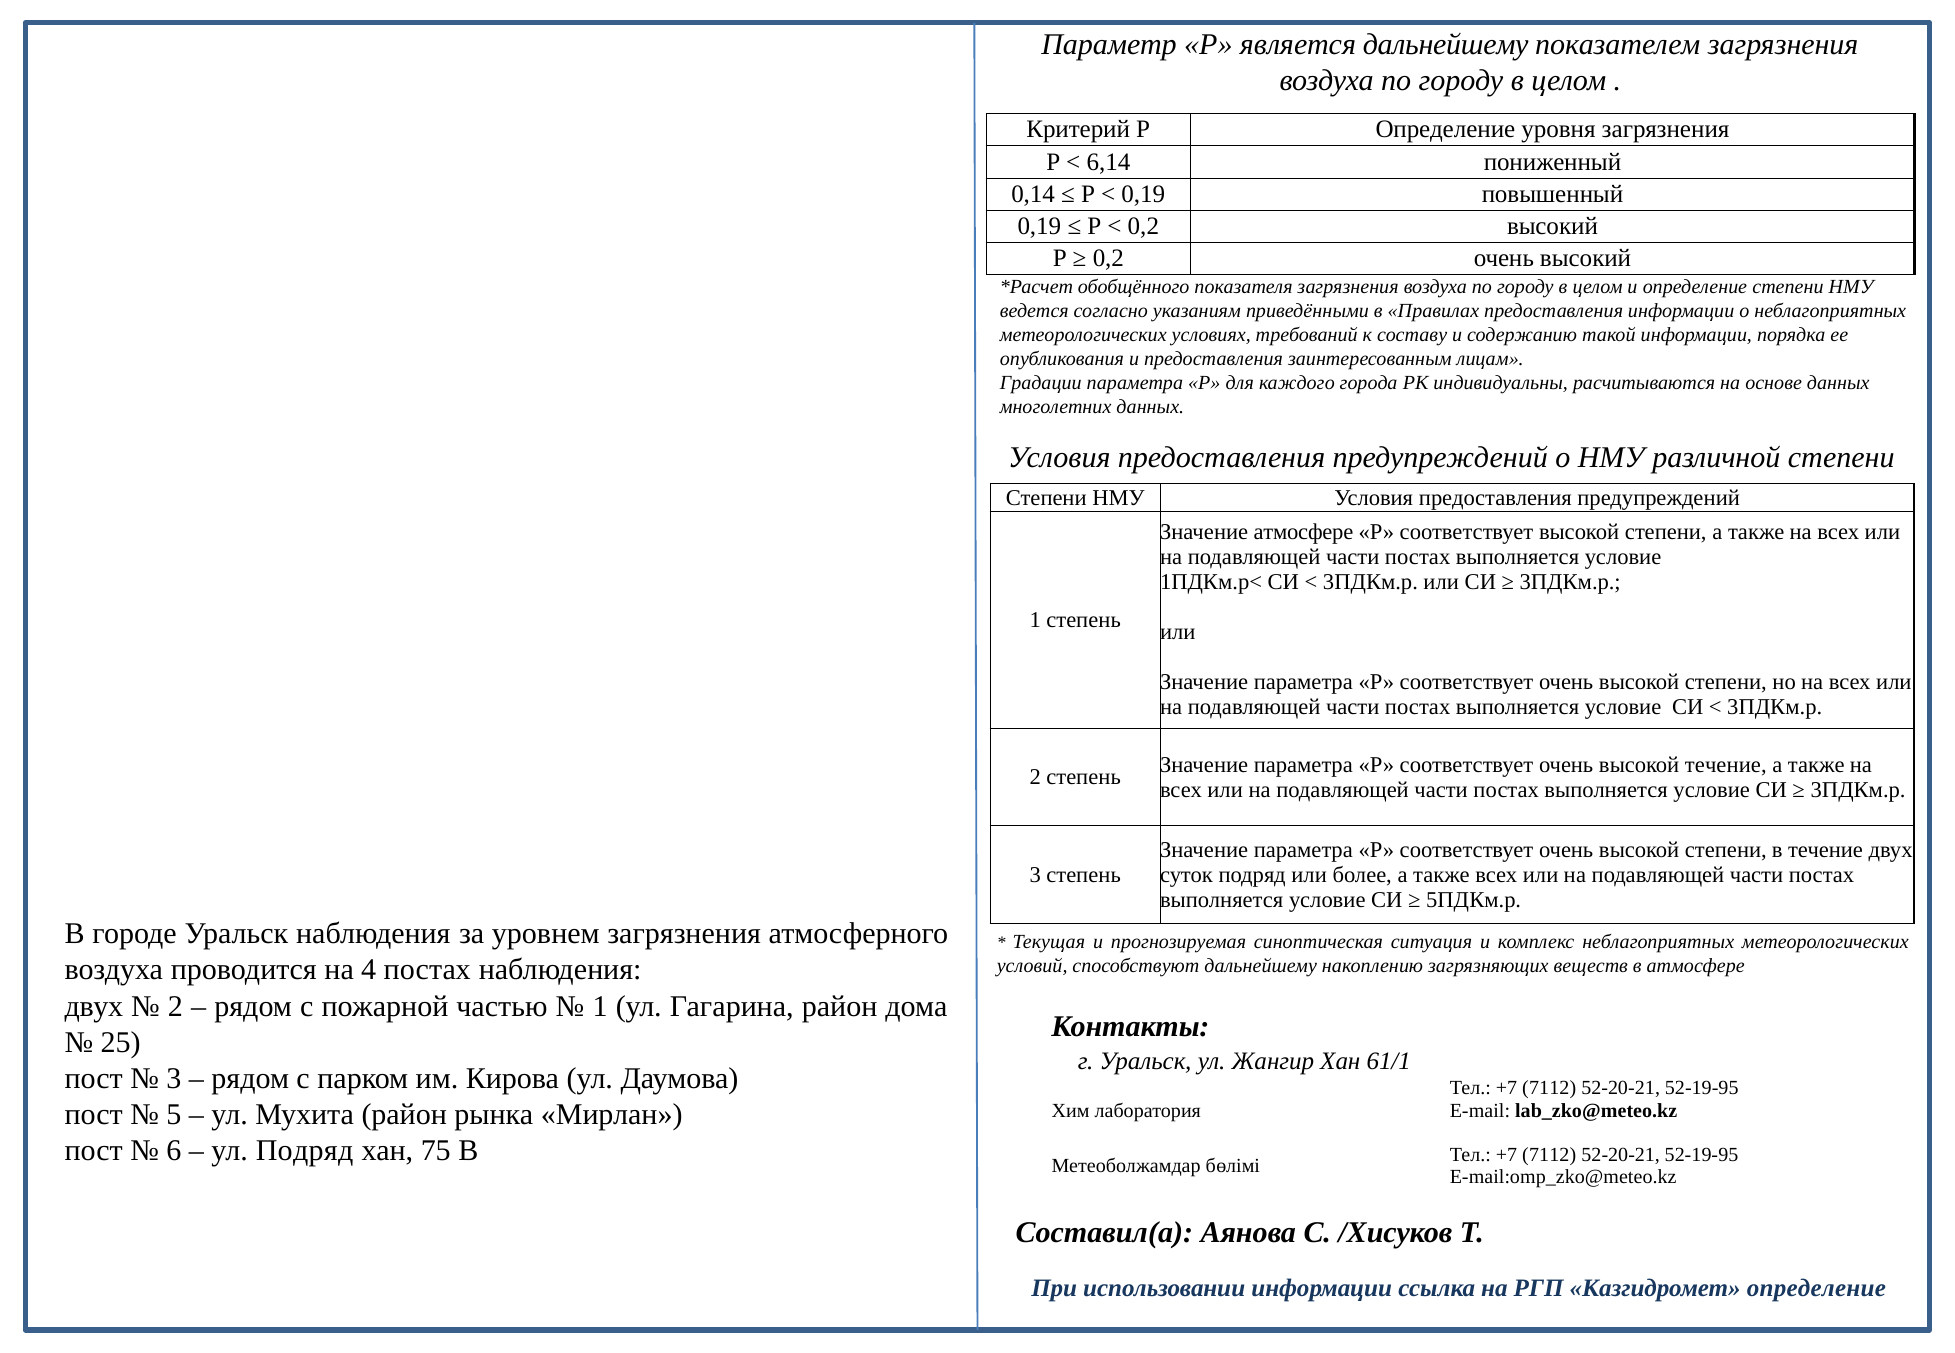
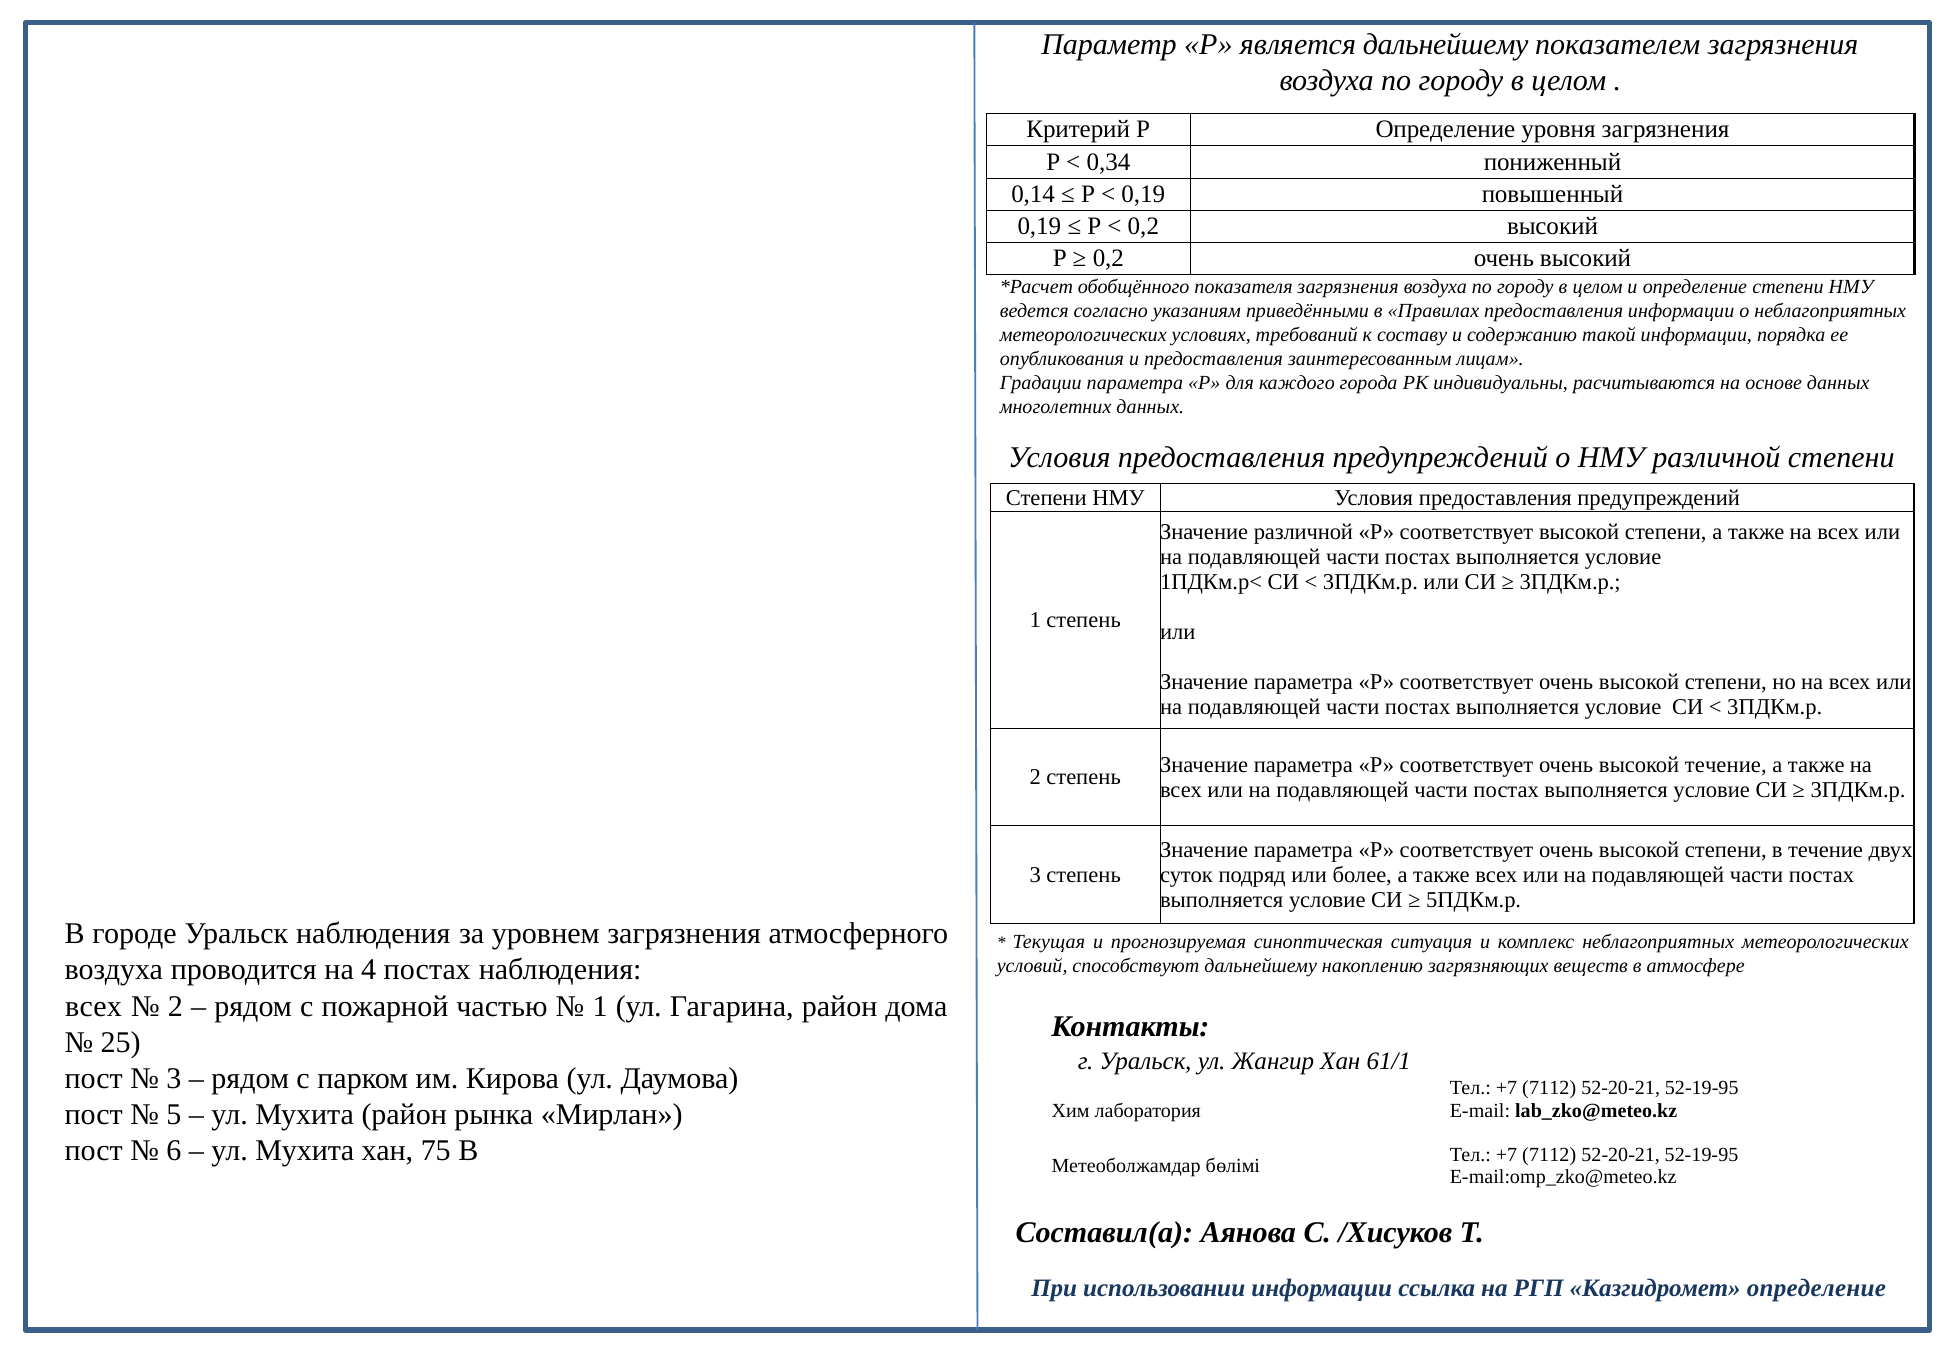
6,14: 6,14 -> 0,34 (1108, 162)
Значение атмосфере: атмосфере -> различной (1303, 533)
двух: двух -> всех (94, 1006)
Подряд: Подряд -> Мухита (305, 1151)
